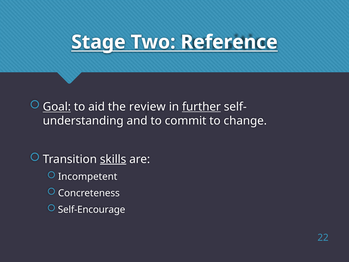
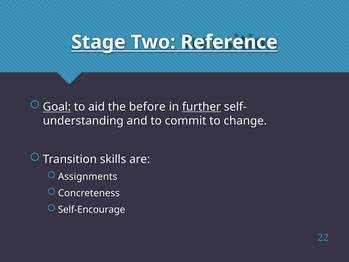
review: review -> before (147, 107)
skills underline: present -> none (113, 159)
Incompetent: Incompetent -> Assignments (88, 177)
